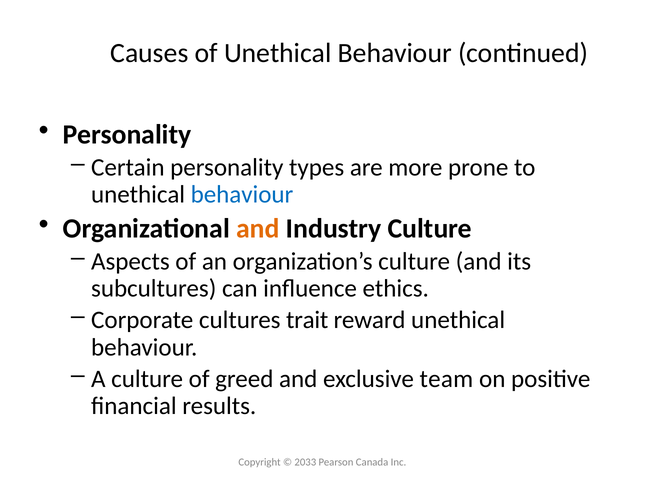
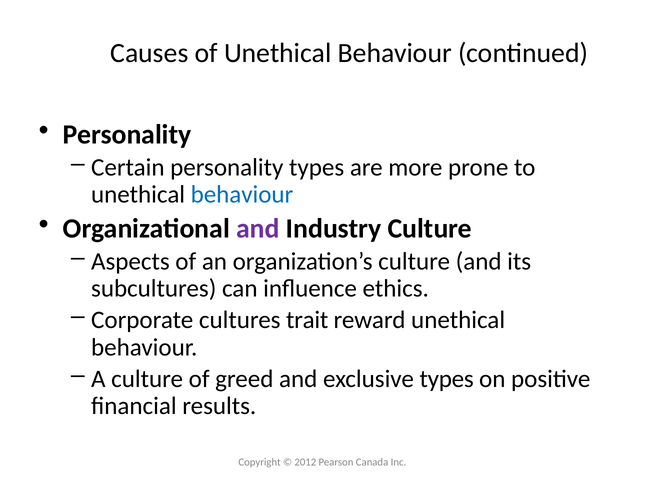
and colour: orange -> purple (258, 229)
exclusive team: team -> types (447, 379)
2033: 2033 -> 2012 (305, 462)
